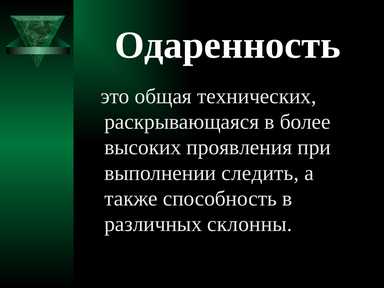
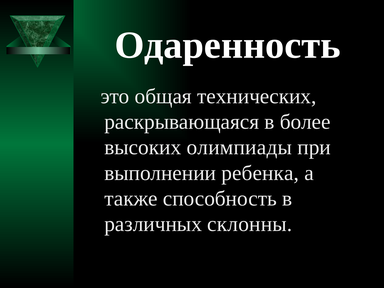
проявления: проявления -> олимпиады (239, 147)
следить: следить -> ребенка (260, 173)
